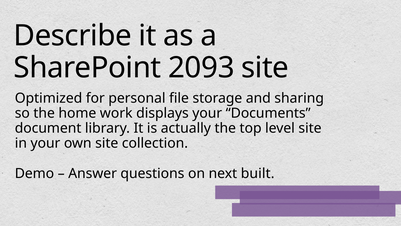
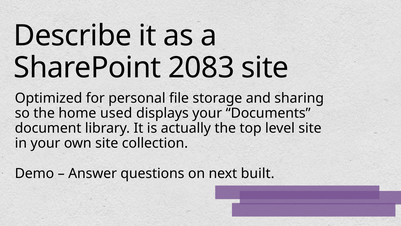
2093: 2093 -> 2083 (201, 67)
work: work -> used (116, 113)
